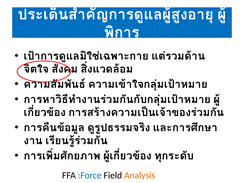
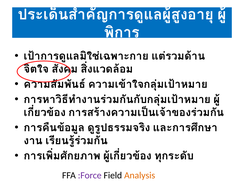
:Force colour: blue -> purple (90, 175)
